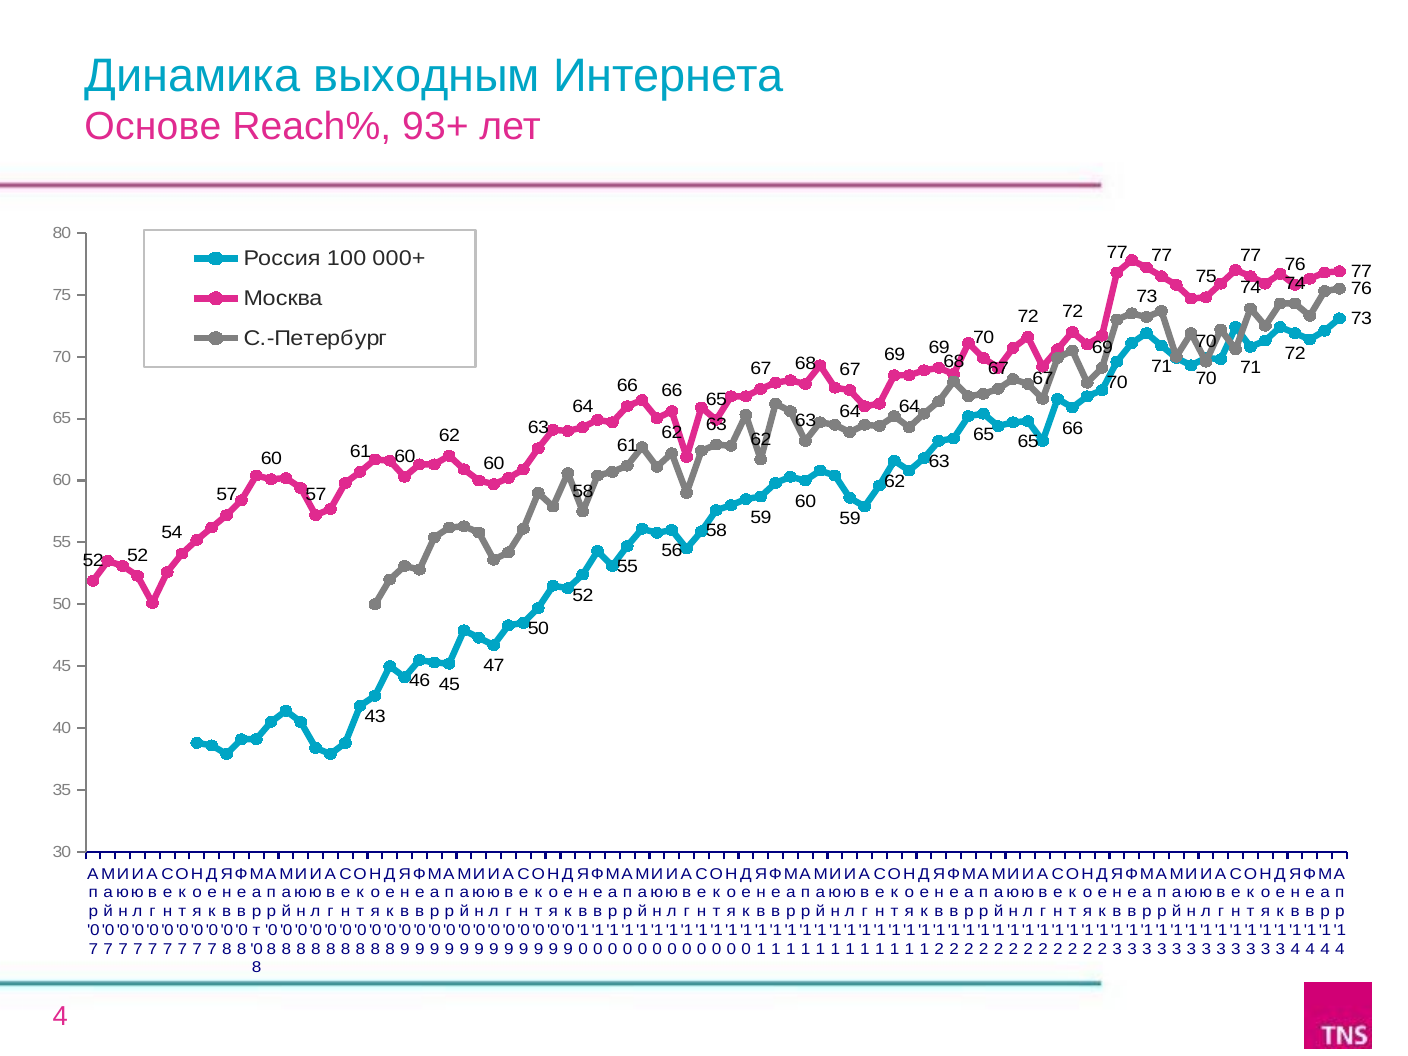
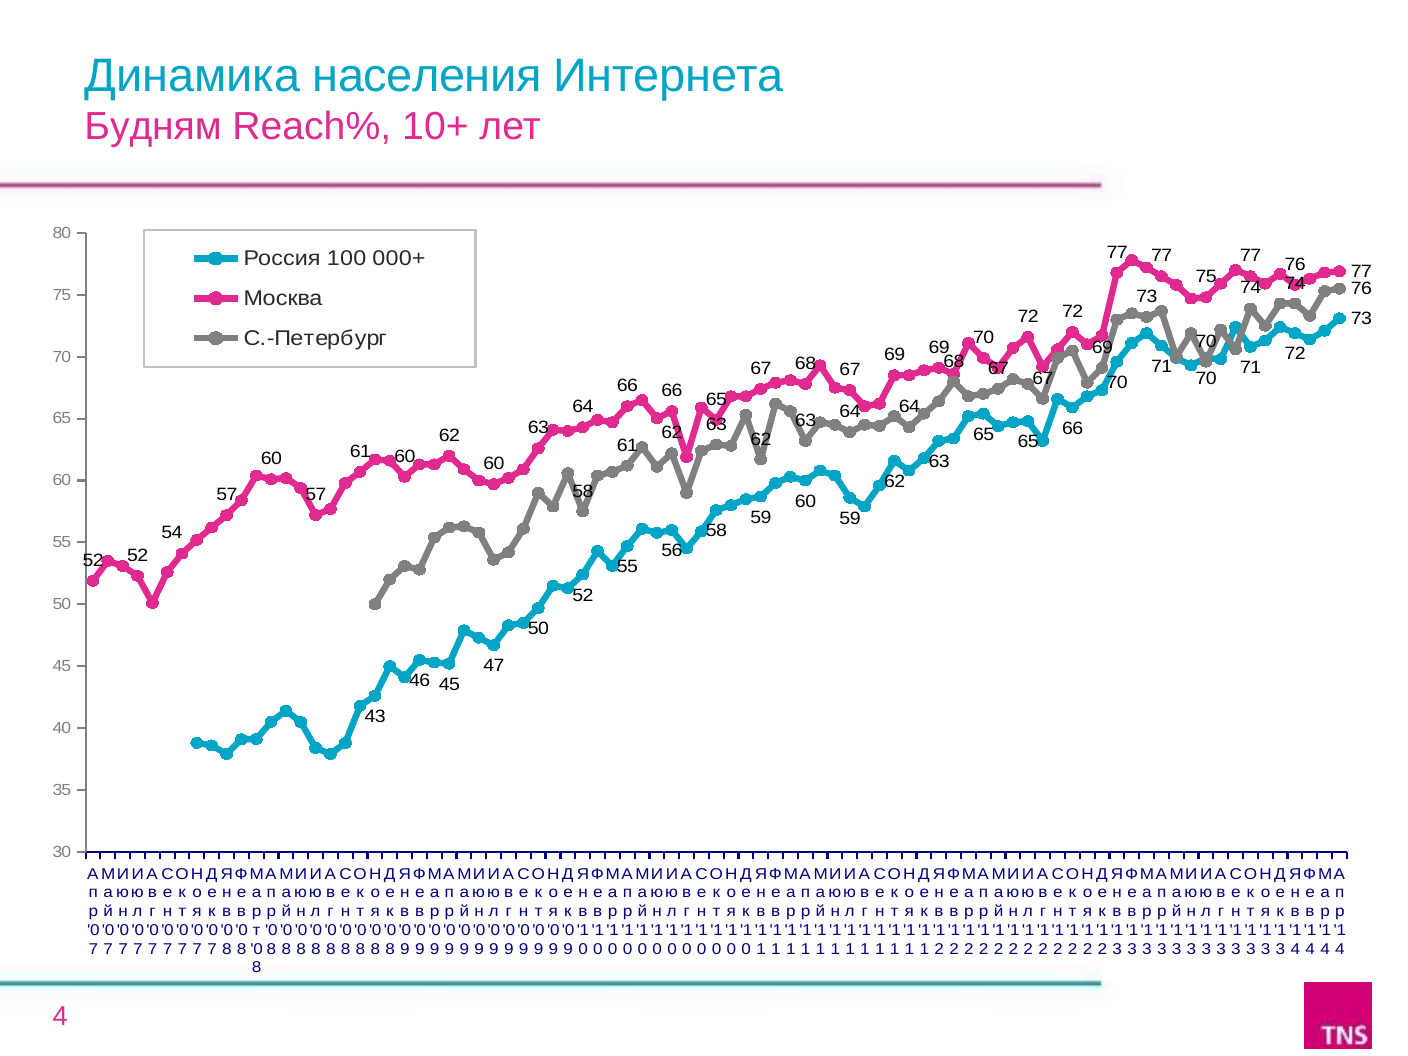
выходным: выходным -> населения (427, 76)
Основе: Основе -> Будням (153, 127)
93+: 93+ -> 10+ (435, 127)
